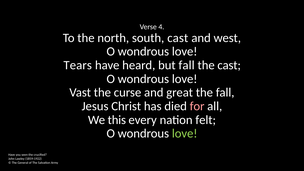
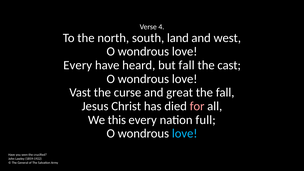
south cast: cast -> land (178, 38)
Tears: Tears -> Every (78, 65)
felt: felt -> full (206, 120)
love colour: light green -> light blue (185, 134)
